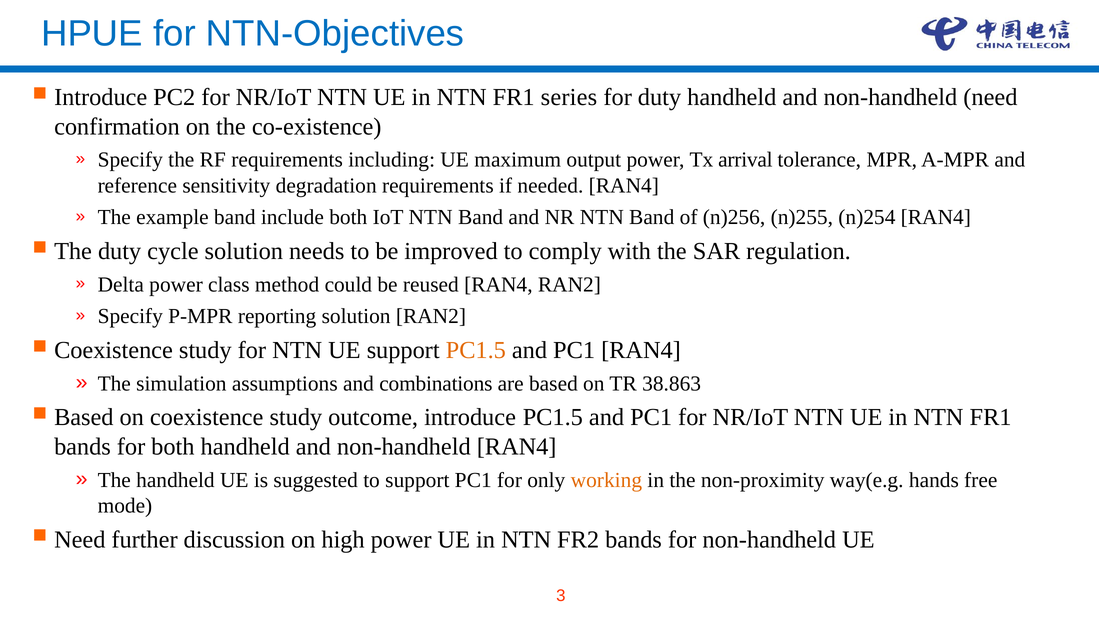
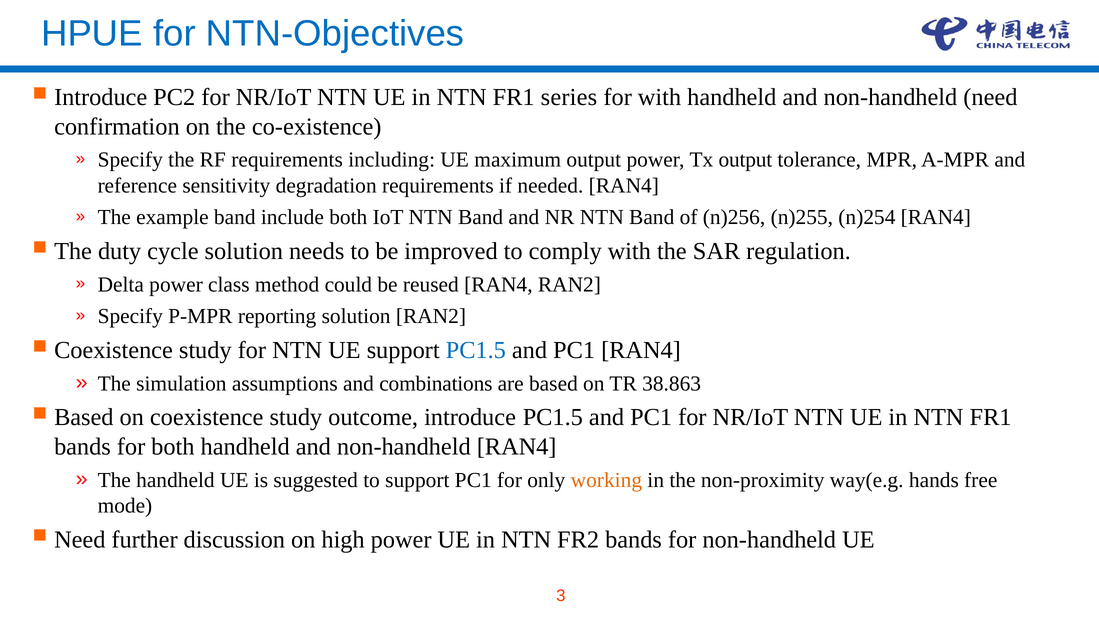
for duty: duty -> with (659, 97)
Tx arrival: arrival -> output (745, 160)
PC1.5 colour: orange -> blue (476, 350)
